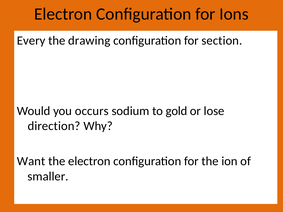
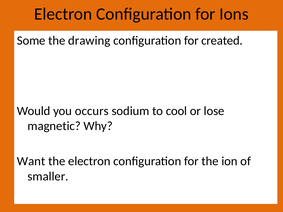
Every: Every -> Some (31, 41)
section: section -> created (222, 41)
gold: gold -> cool (176, 111)
direction: direction -> magnetic (54, 126)
